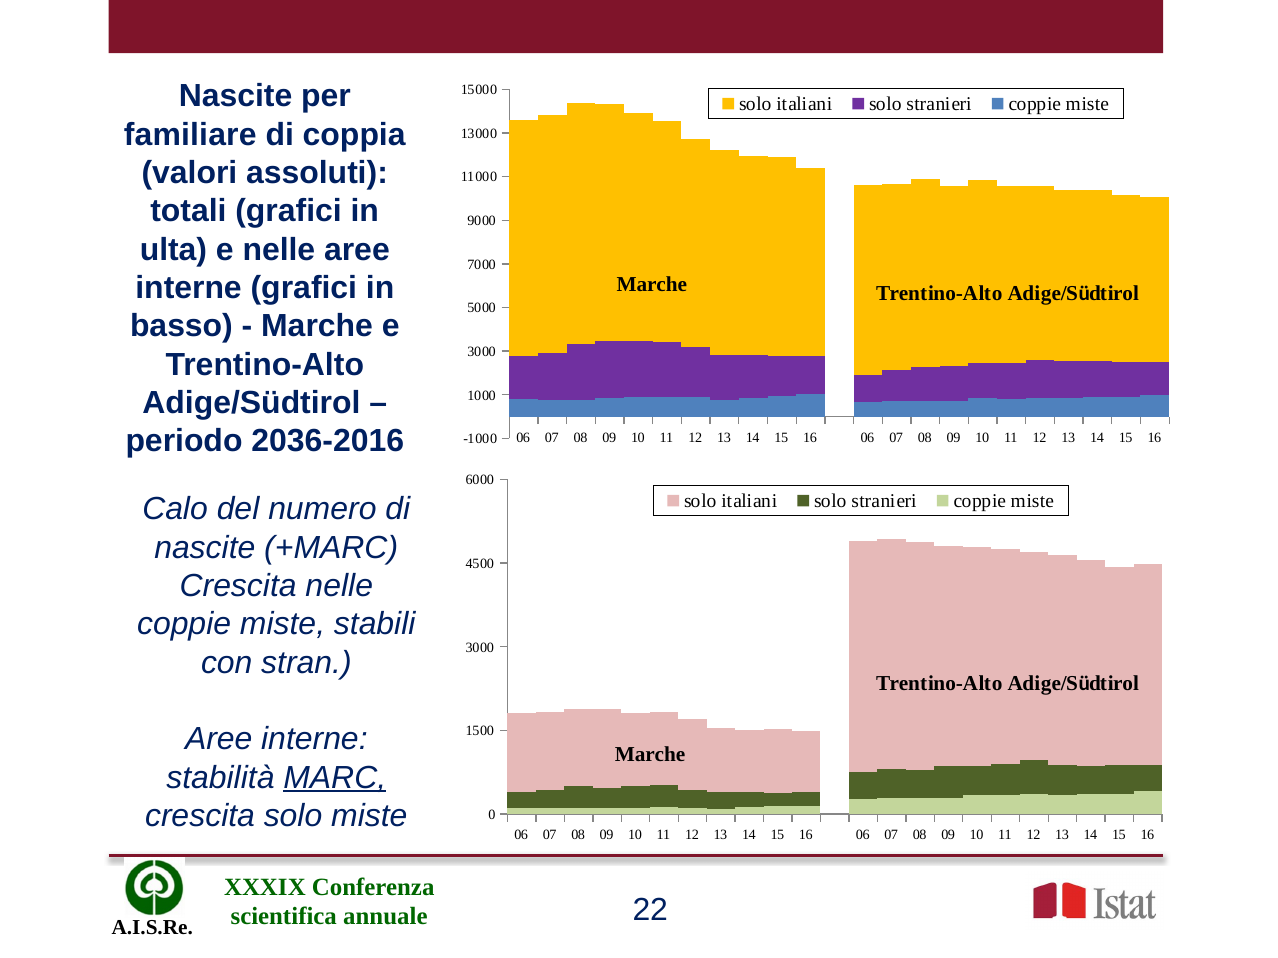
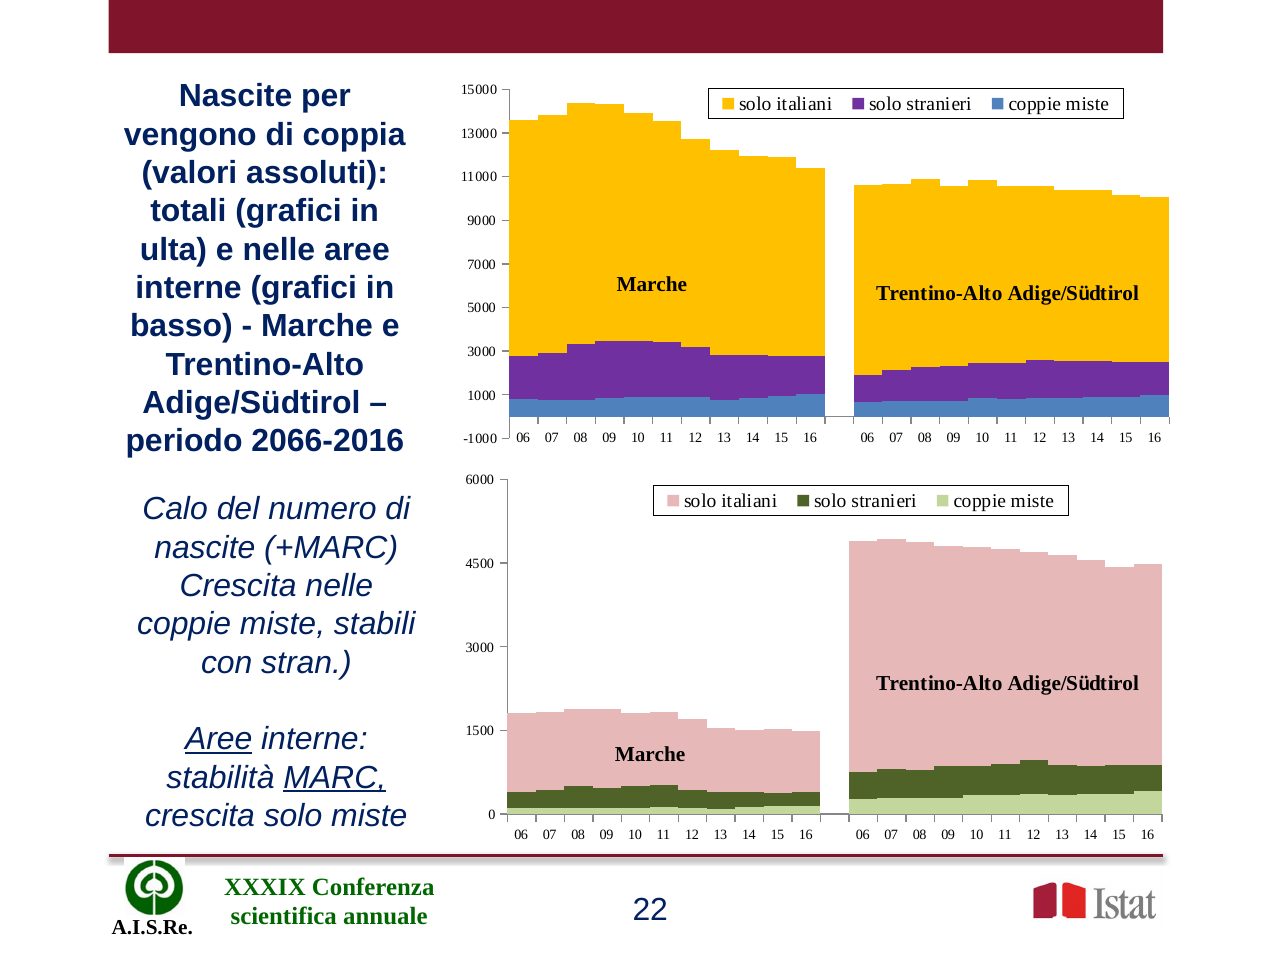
familiare: familiare -> vengono (190, 135)
2036-2016: 2036-2016 -> 2066-2016 (328, 441)
Aree underline: none -> present (219, 740)
